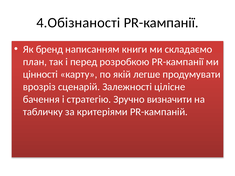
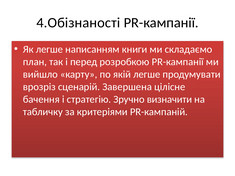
Як бренд: бренд -> легше (49, 49)
цінності: цінності -> вийшло (40, 74)
Залежності: Залежності -> Завершена (127, 87)
